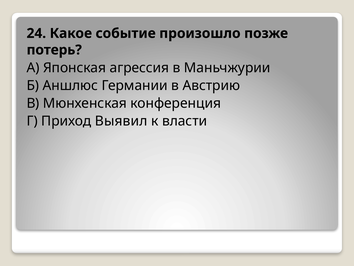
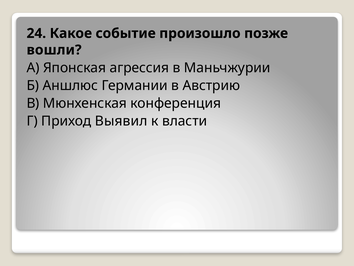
потерь: потерь -> вошли (54, 50)
